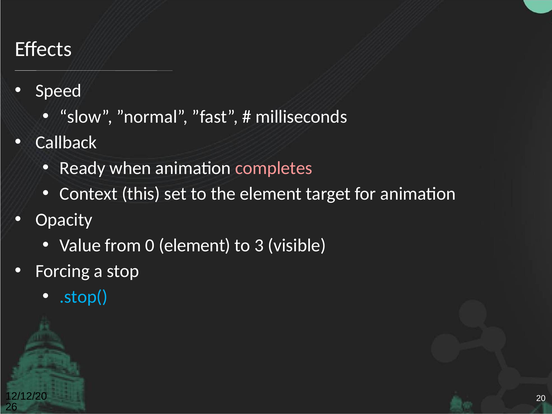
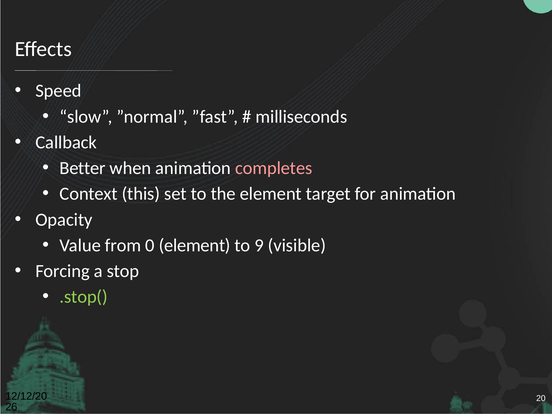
Ready: Ready -> Better (83, 168)
3: 3 -> 9 (259, 245)
.stop( colour: light blue -> light green (84, 297)
